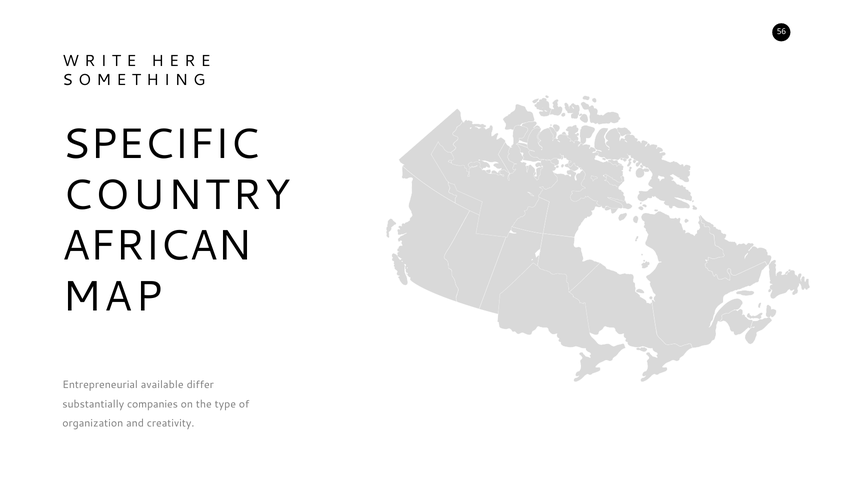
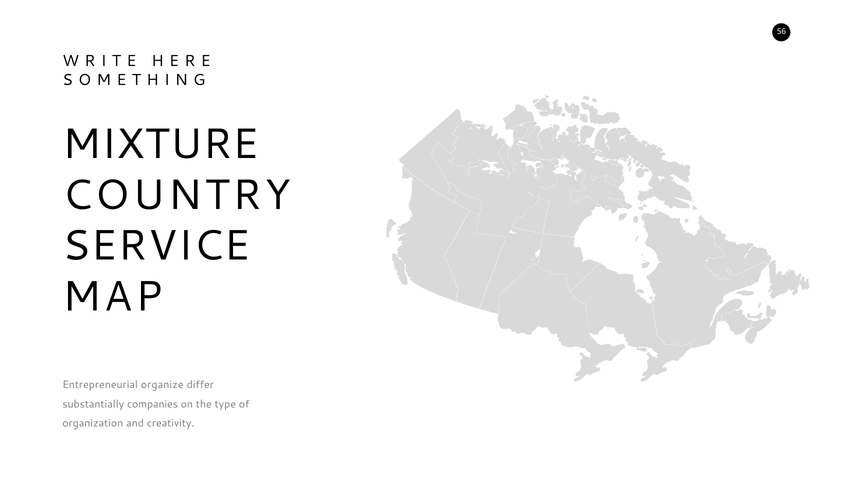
SPECIFIC: SPECIFIC -> MIXTURE (161, 144)
AFRICAN: AFRICAN -> SERVICE (156, 246)
available: available -> organize (162, 385)
